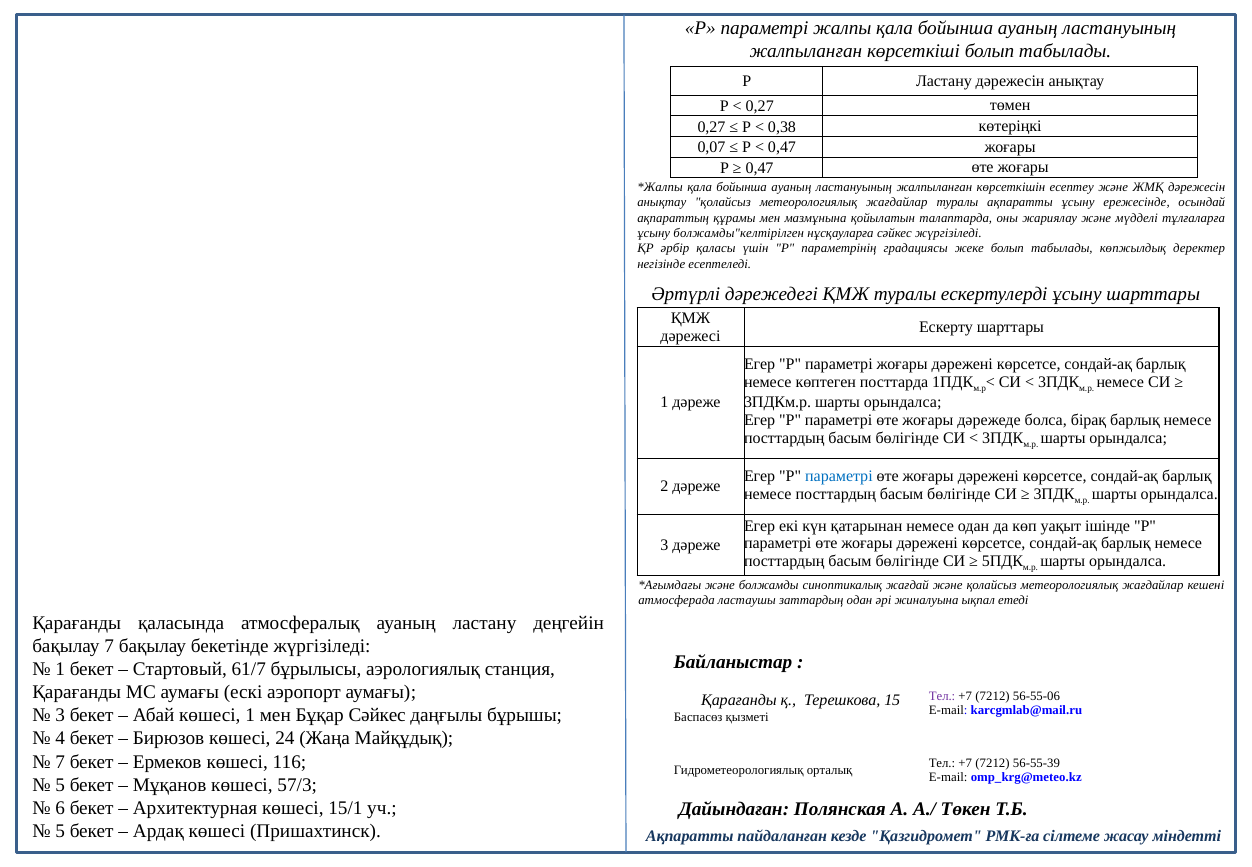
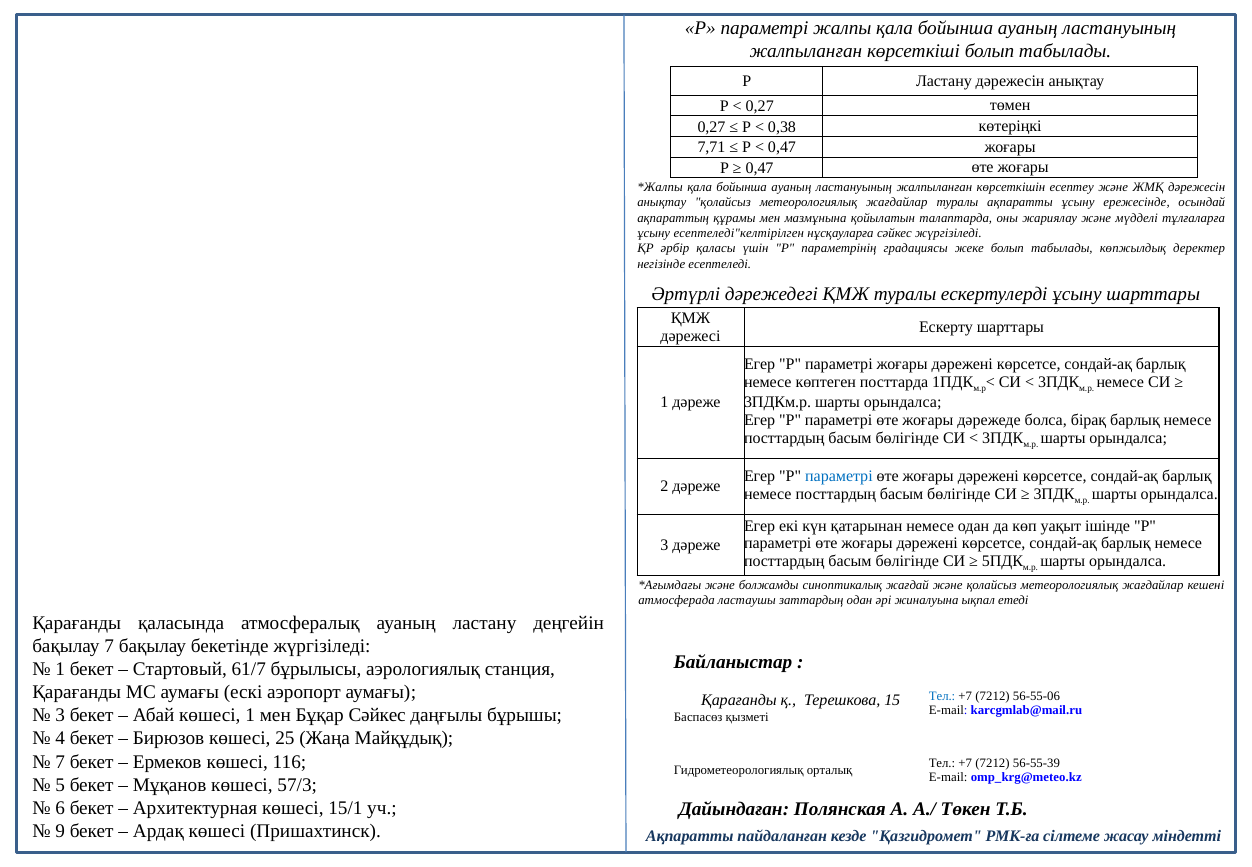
0,07: 0,07 -> 7,71 (711, 147)
болжамды"келтірілген: болжамды"келтірілген -> есептеледі"келтірілген (739, 233)
Тел colour: purple -> blue (942, 696)
24: 24 -> 25 (285, 738)
5: 5 -> 9 (60, 831)
